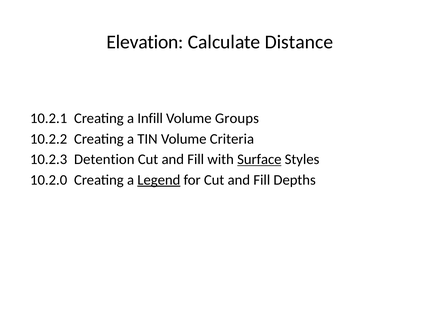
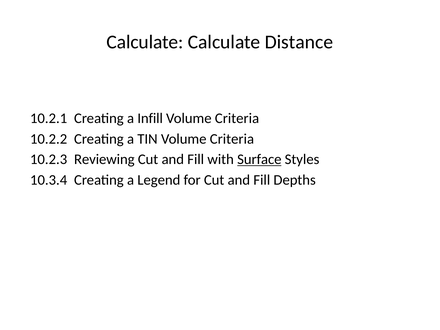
Elevation: Elevation -> Calculate (145, 42)
Groups: Groups -> Criteria (237, 118)
Detention: Detention -> Reviewing (104, 159)
10.2.0: 10.2.0 -> 10.3.4 (49, 180)
Legend underline: present -> none (159, 180)
